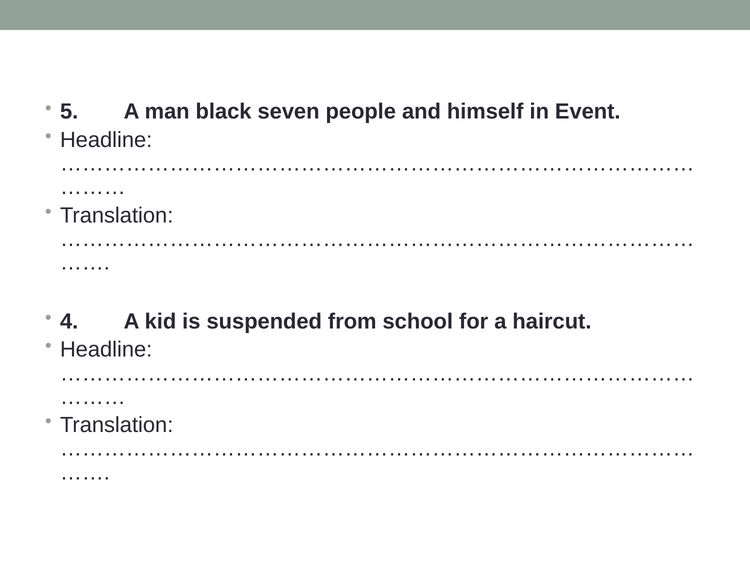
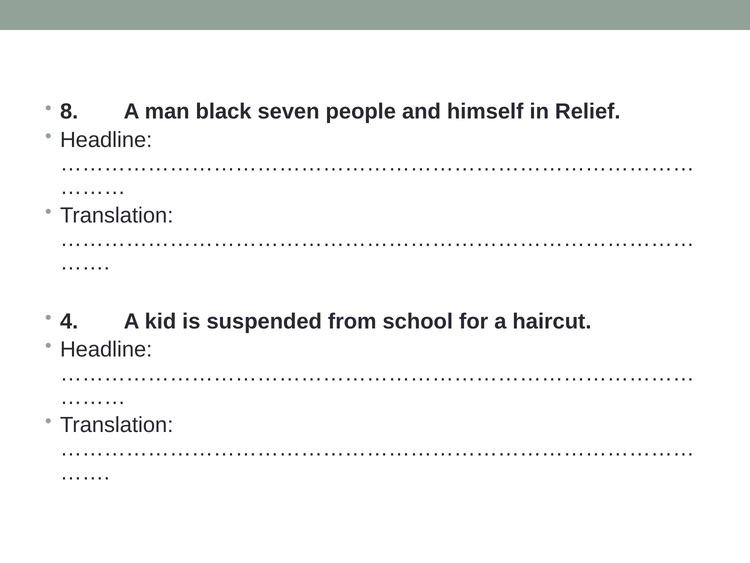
5: 5 -> 8 (69, 112)
Event: Event -> Relief (588, 112)
